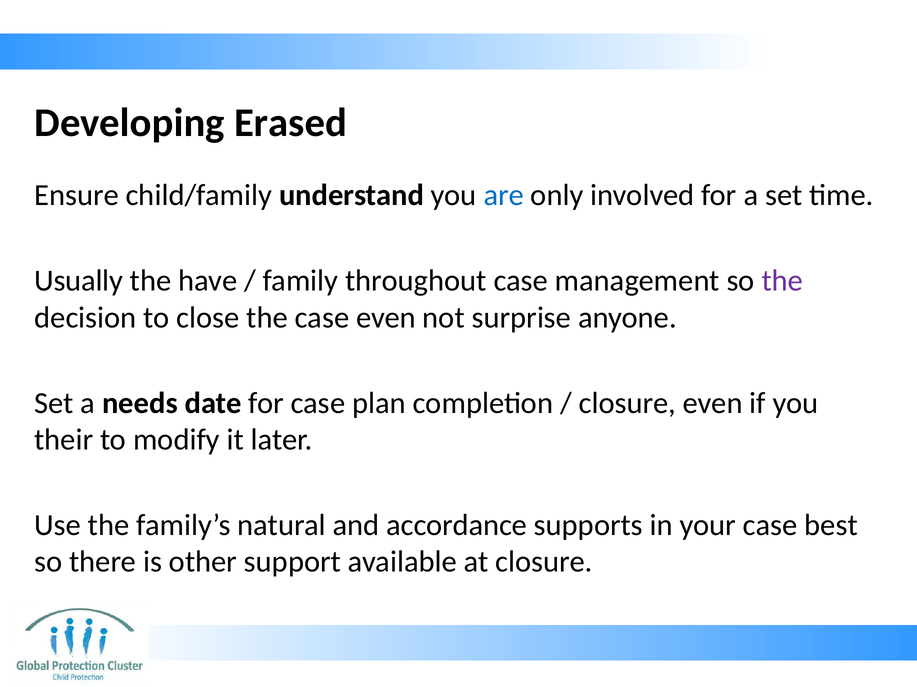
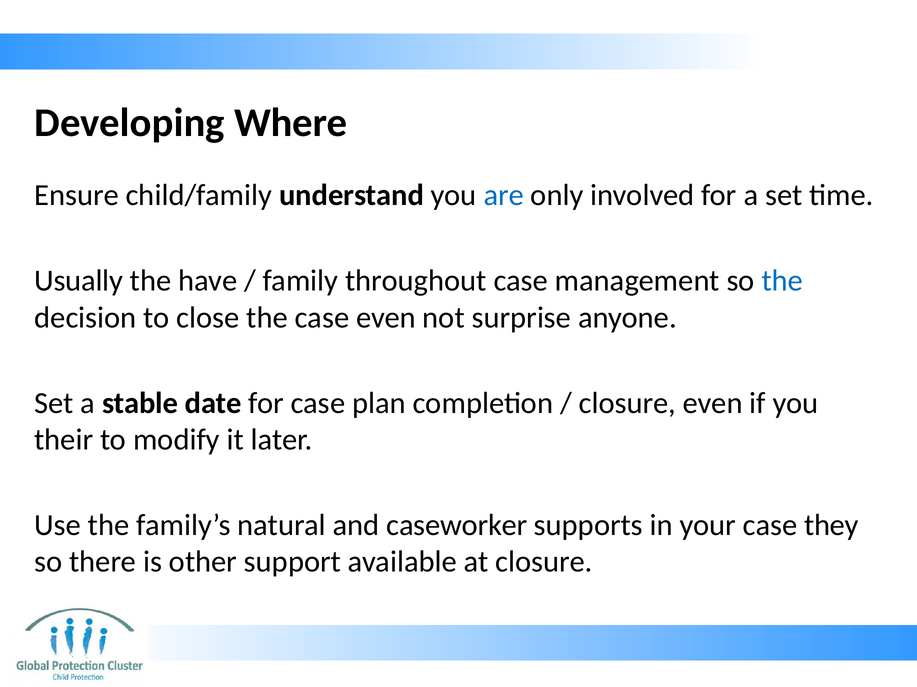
Erased: Erased -> Where (291, 123)
the colour: purple -> blue (782, 281)
needs: needs -> stable (140, 403)
accordance: accordance -> caseworker (457, 526)
best: best -> they (831, 526)
